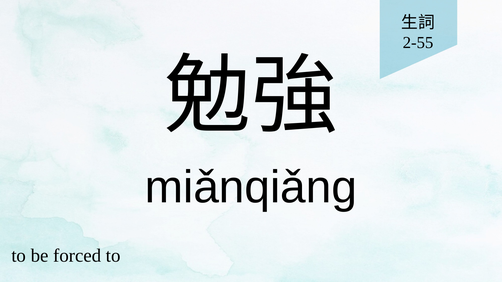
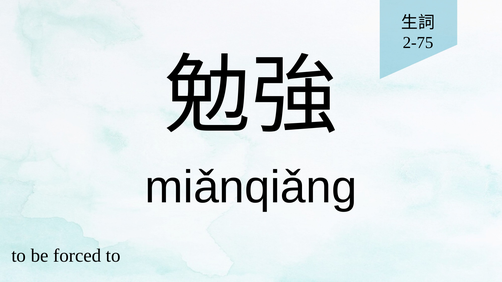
2-55: 2-55 -> 2-75 (418, 43)
